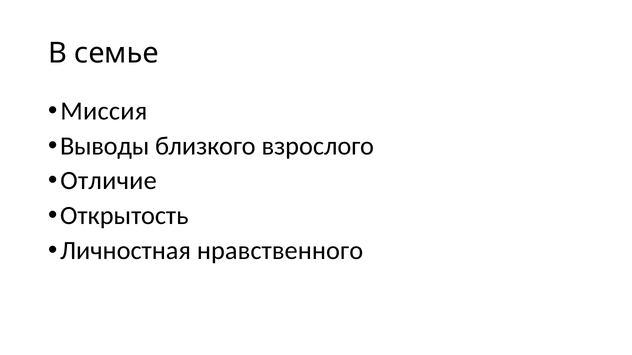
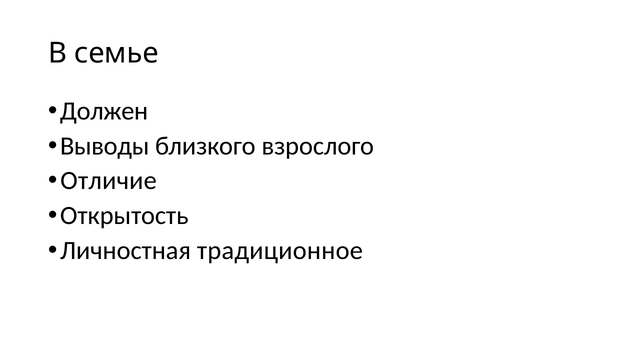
Миссия: Миссия -> Должен (104, 111)
нравственного: нравственного -> традиционное (280, 251)
